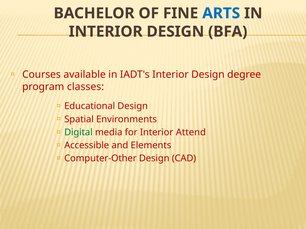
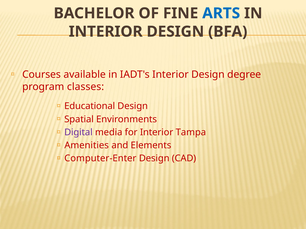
Digital colour: green -> purple (78, 133)
Attend: Attend -> Tampa (191, 133)
Accessible: Accessible -> Amenities (87, 146)
Computer-Other: Computer-Other -> Computer-Enter (100, 159)
